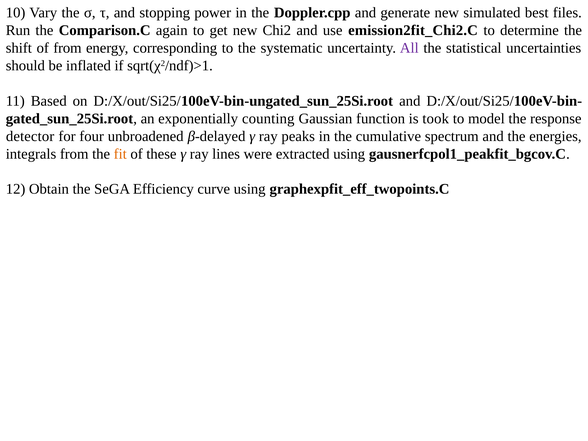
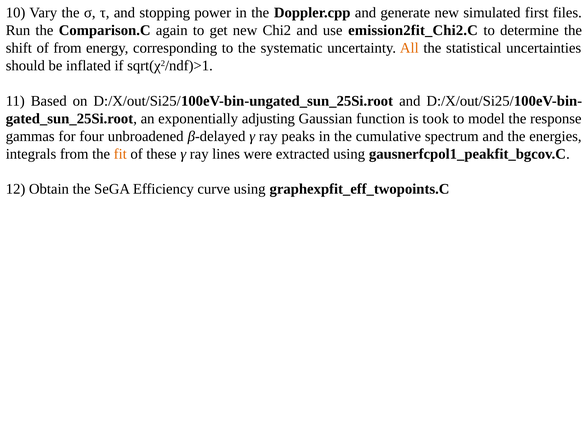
best: best -> first (537, 13)
All colour: purple -> orange (409, 48)
counting: counting -> adjusting (268, 119)
detector: detector -> gammas (30, 136)
